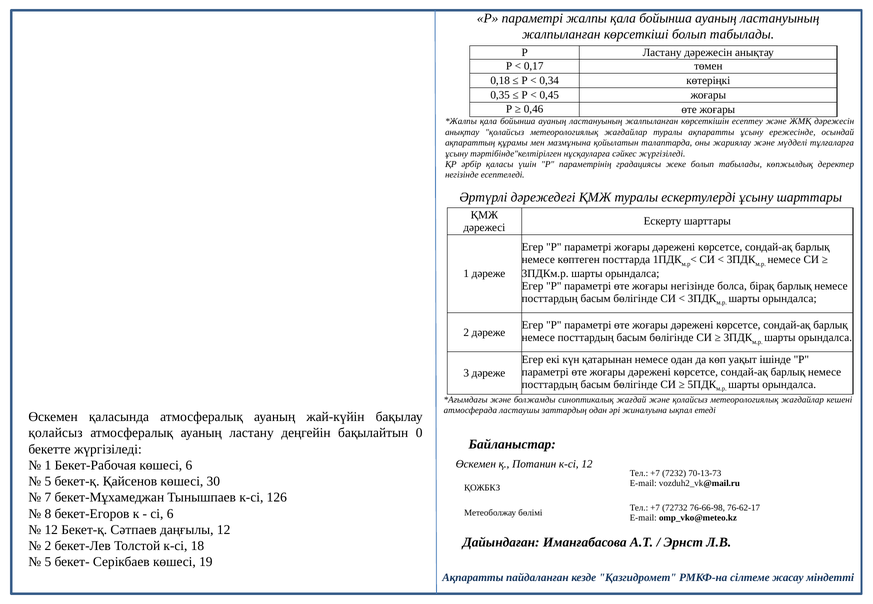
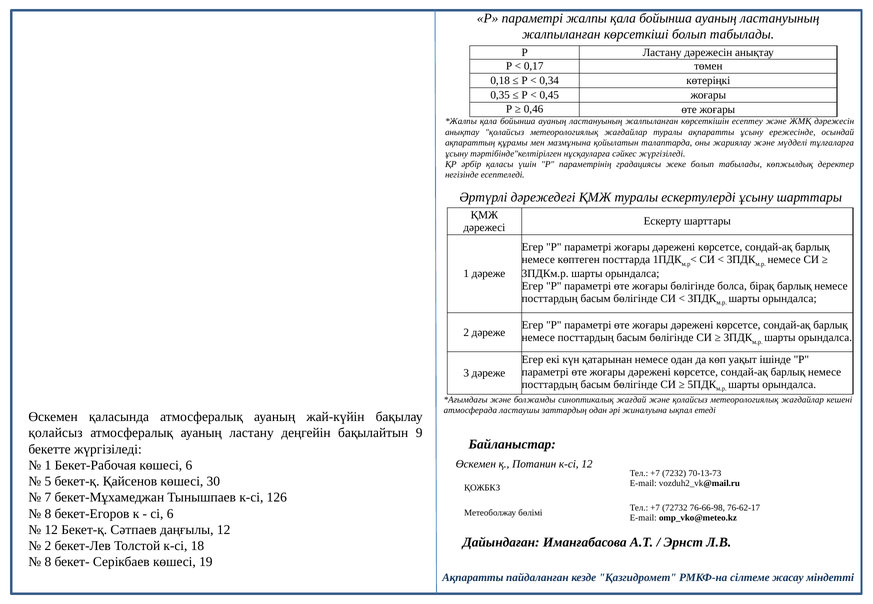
жоғары негізінде: негізінде -> бөлігінде (693, 286)
0: 0 -> 9 (419, 433)
5: 5 -> 8 (48, 562)
